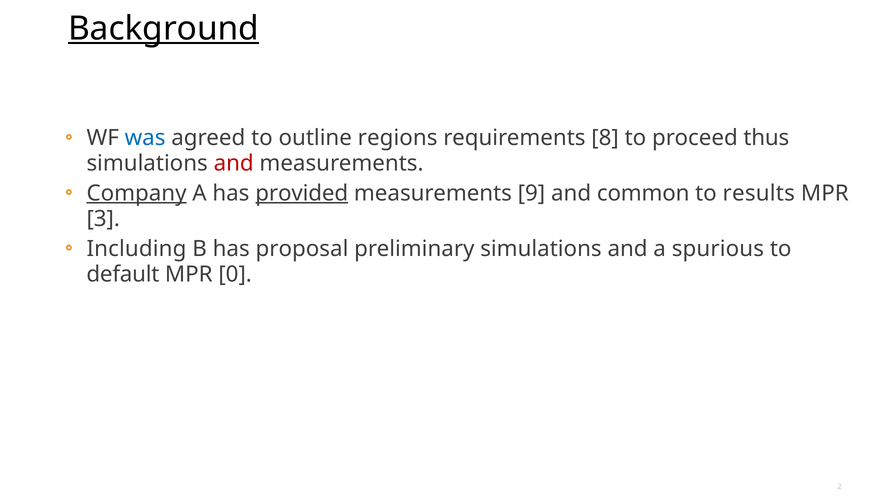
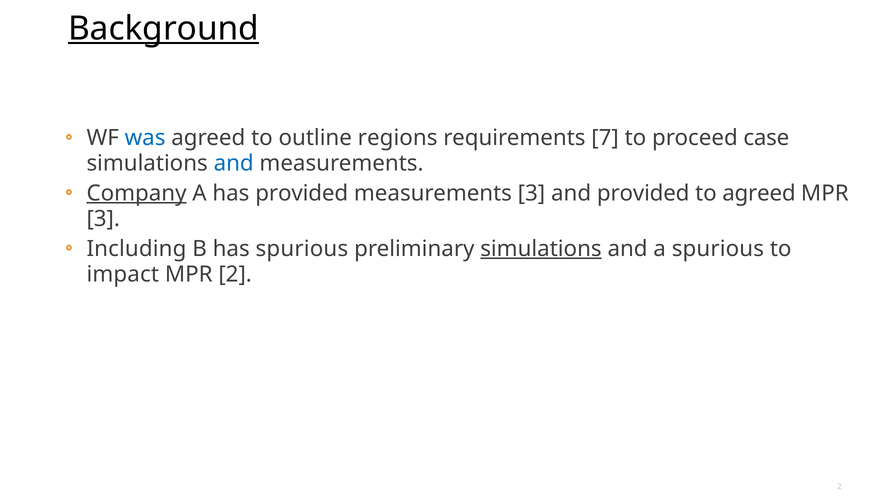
8: 8 -> 7 (605, 138)
thus: thus -> case (766, 138)
and colour: red -> blue (234, 163)
provided underline: present -> none (302, 193)
measurements 9: 9 -> 3 (531, 193)
and common: common -> provided (643, 193)
to results: results -> agreed (759, 193)
has proposal: proposal -> spurious (302, 249)
simulations underline: none -> present (541, 249)
default: default -> impact (123, 274)
MPR 0: 0 -> 2 (235, 274)
